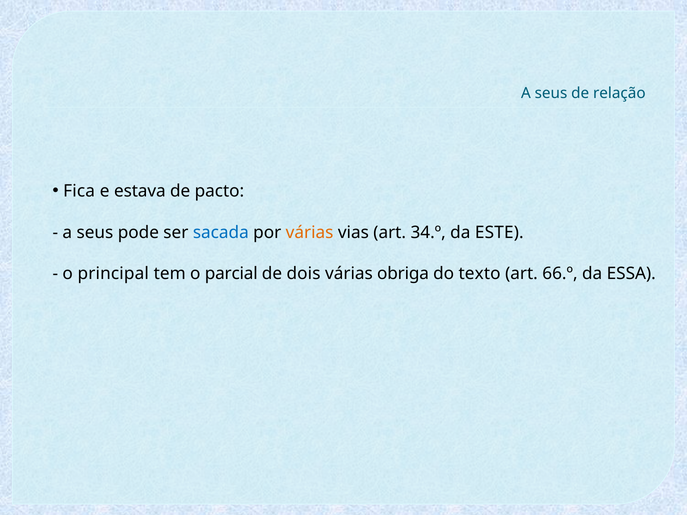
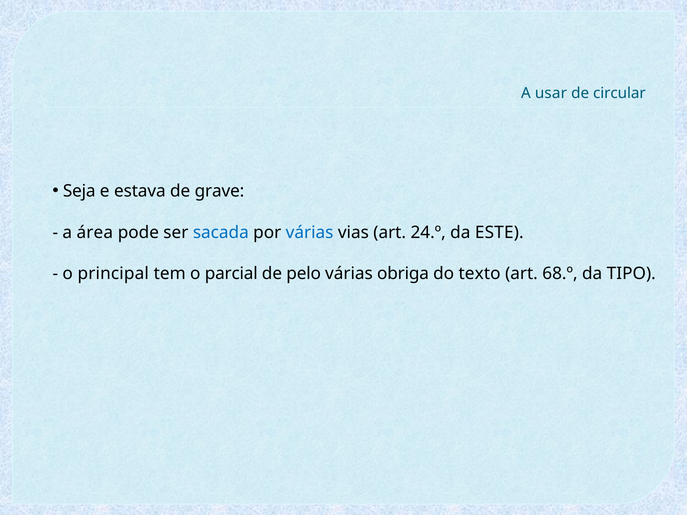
seus: seus -> usar (551, 93)
relação: relação -> circular (619, 93)
Fica: Fica -> Seja (79, 191)
pacto: pacto -> grave (219, 191)
seus: seus -> área (95, 232)
várias colour: orange -> blue (310, 232)
34.º: 34.º -> 24.º (428, 232)
dois: dois -> pelo (304, 274)
66.º: 66.º -> 68.º (560, 274)
ESSA: ESSA -> TIPO (631, 274)
